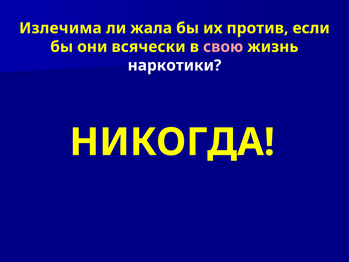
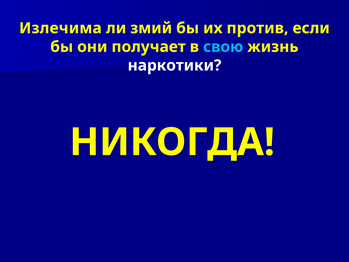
жала: жала -> змий (151, 28)
всячески: всячески -> получает (149, 47)
свою colour: pink -> light blue (223, 47)
